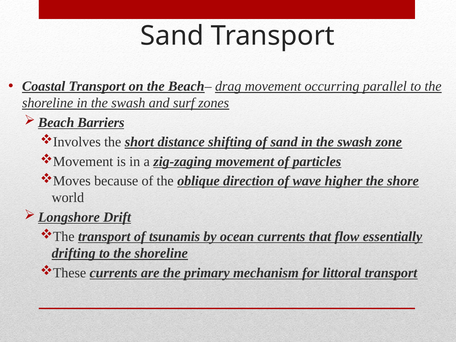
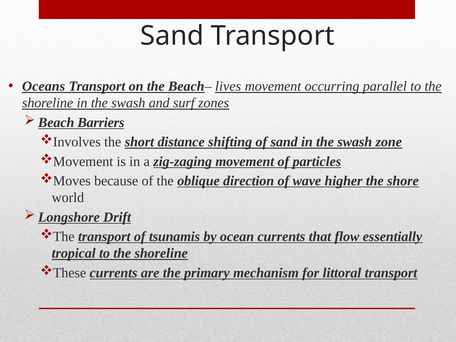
Coastal: Coastal -> Oceans (44, 86)
drag: drag -> lives (228, 86)
drifting: drifting -> tropical (74, 253)
